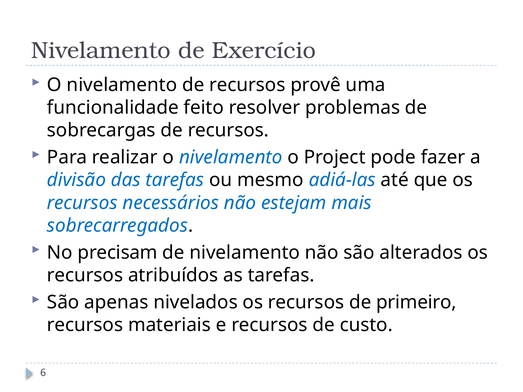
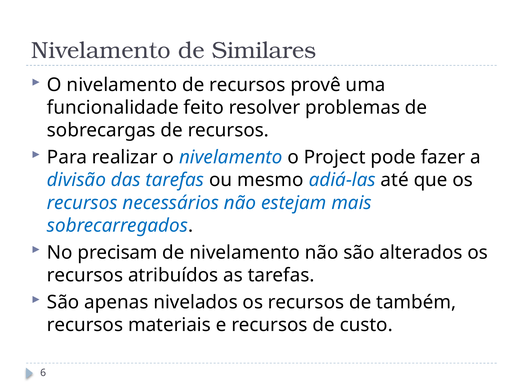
Exercício: Exercício -> Similares (264, 50)
primeiro: primeiro -> também (416, 303)
